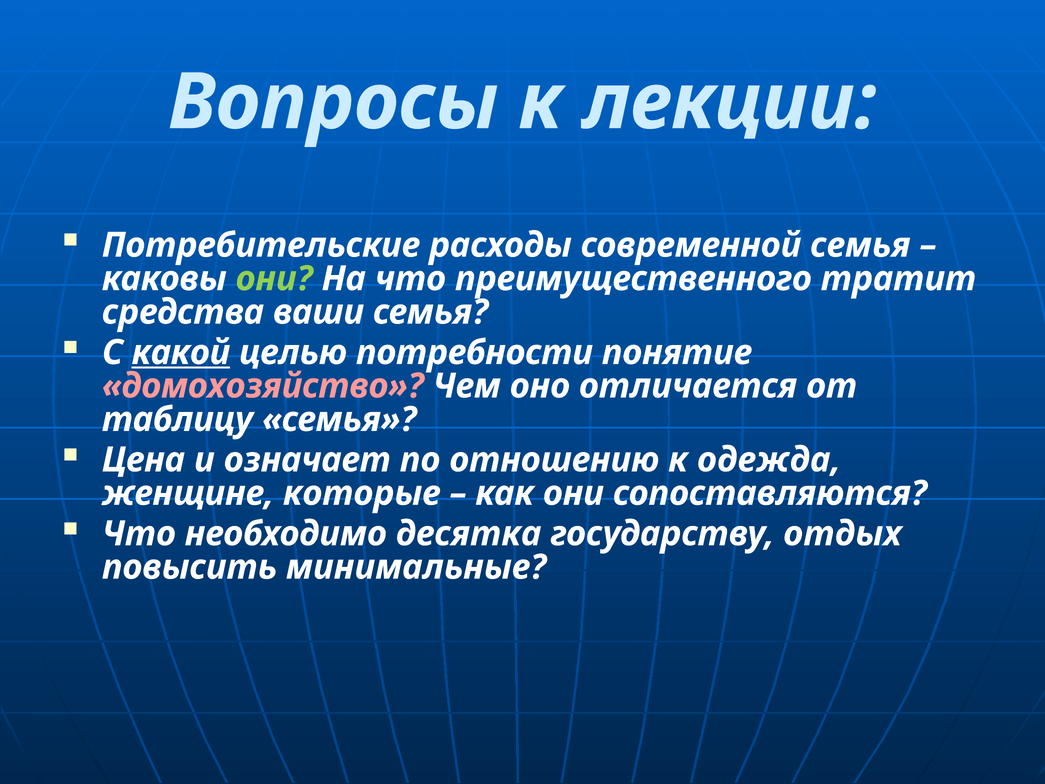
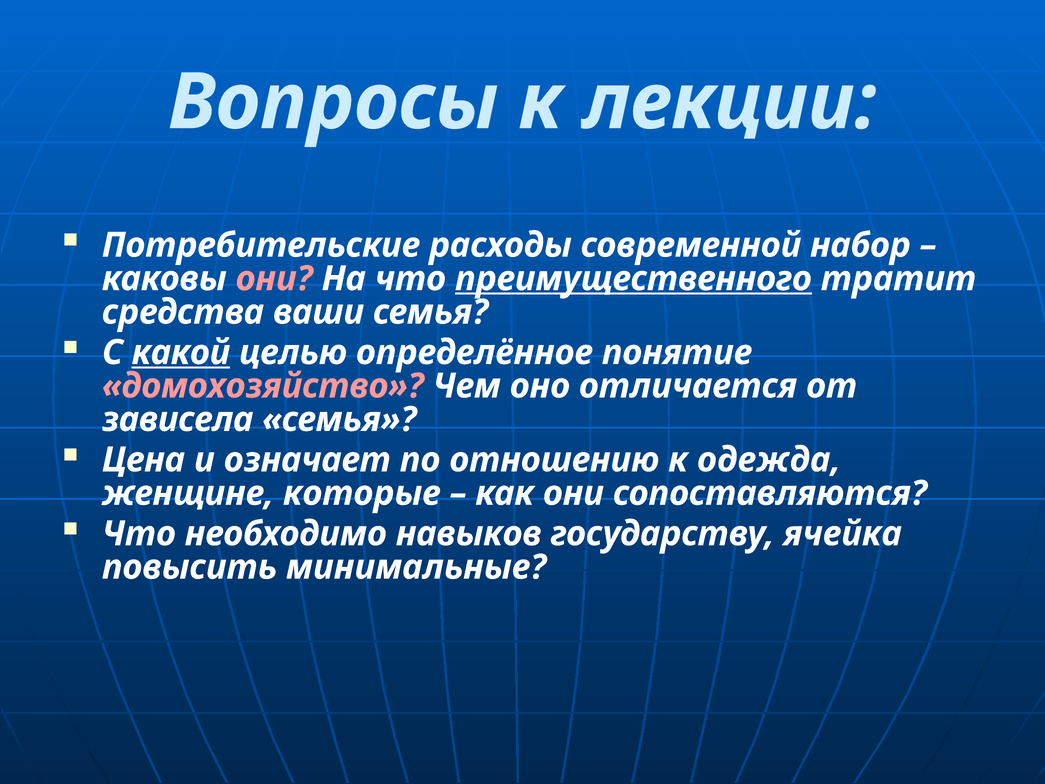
современной семья: семья -> набор (860, 245)
они colour: light green -> pink (274, 279)
преимущественного underline: none -> present (633, 279)
потребности: потребности -> определённое (474, 352)
таблицу: таблицу -> зависела (178, 419)
десятка: десятка -> навыков (469, 534)
отдых: отдых -> ячейка (843, 534)
